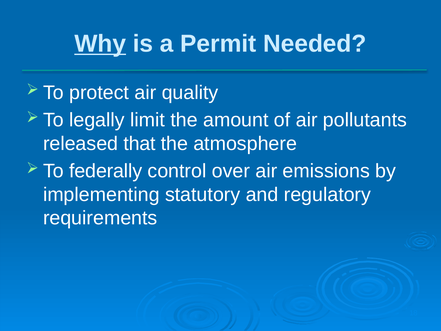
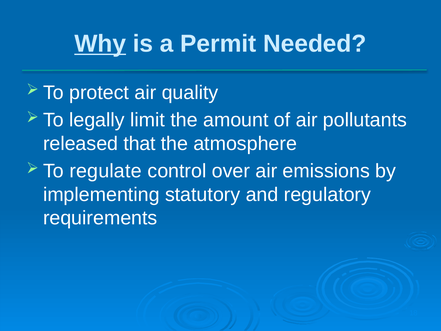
federally: federally -> regulate (106, 171)
